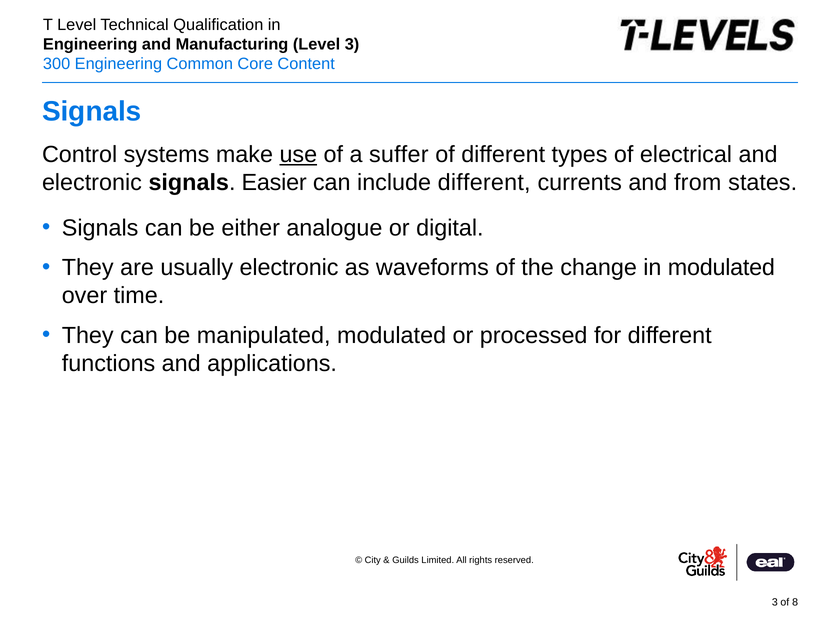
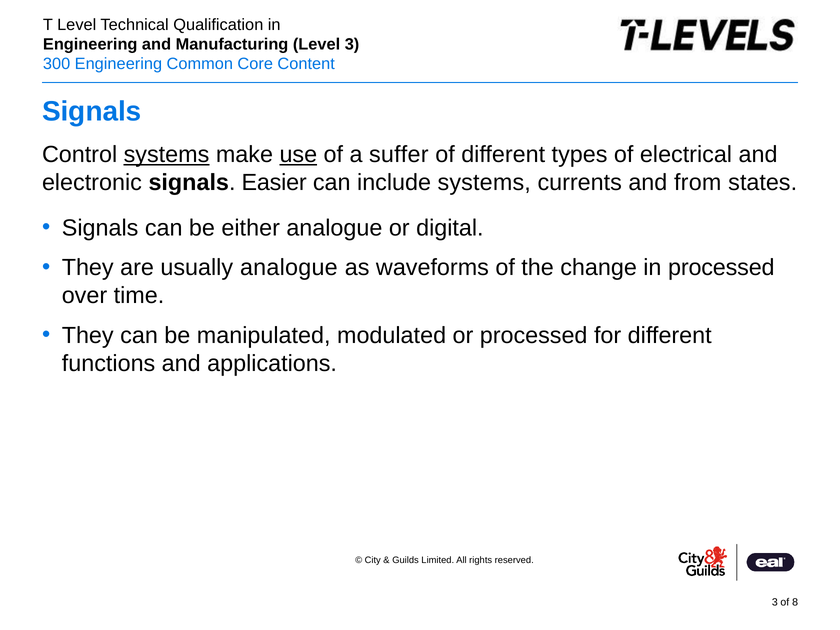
systems underline: none -> present (167, 155)
include different: different -> systems (484, 183)
usually electronic: electronic -> analogue (289, 268)
in modulated: modulated -> processed (721, 268)
